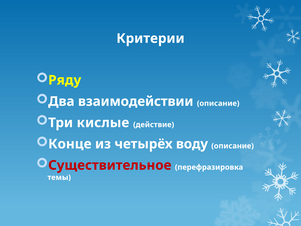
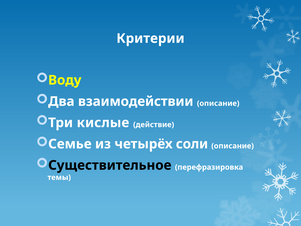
Ряду: Ряду -> Воду (65, 80)
Конце: Конце -> Семье (70, 144)
воду: воду -> соли (192, 144)
Существительное colour: red -> black (110, 165)
